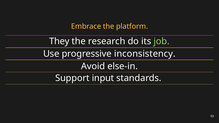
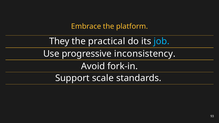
research: research -> practical (107, 41)
job colour: light green -> light blue (162, 41)
else-in: else-in -> fork-in (123, 66)
input: input -> scale (103, 78)
